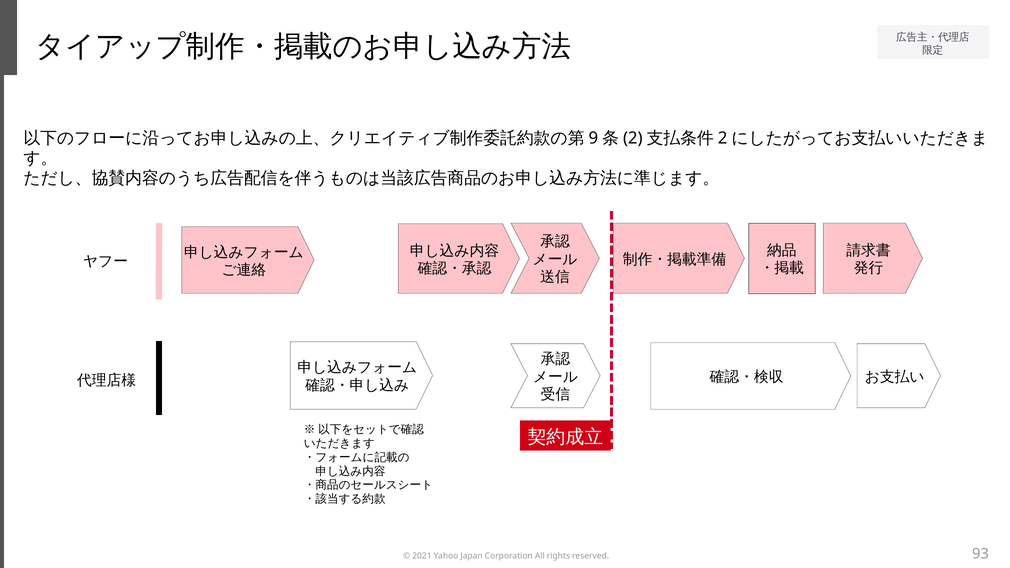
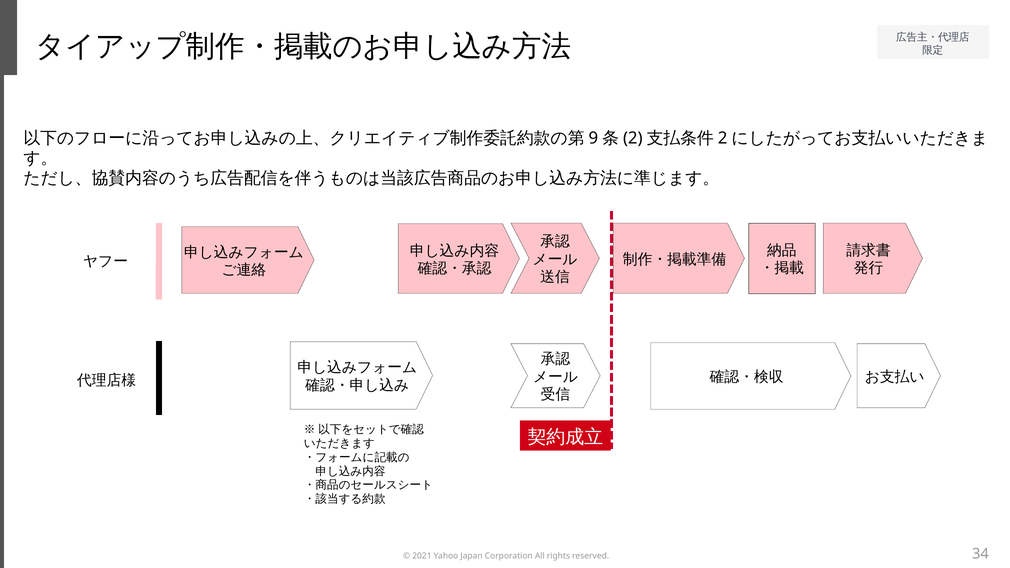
93: 93 -> 34 (980, 554)
